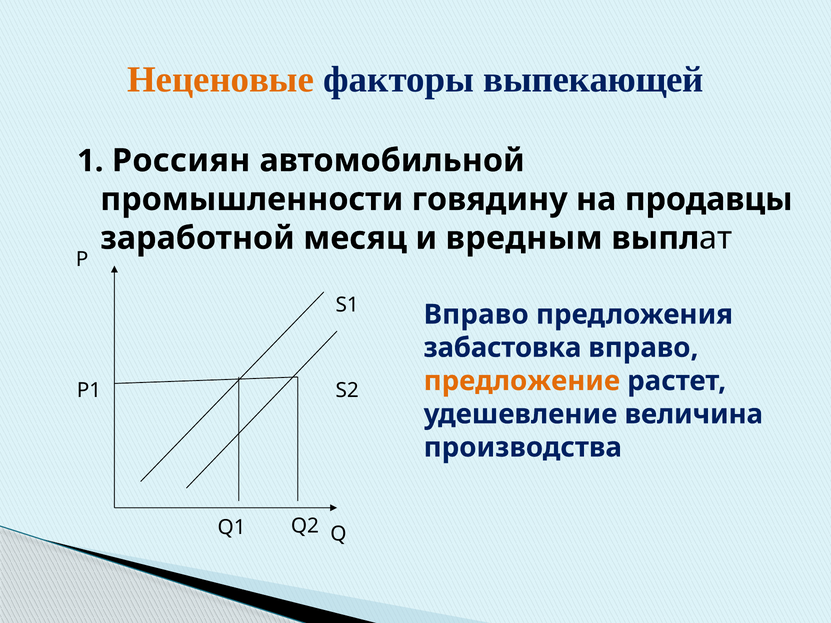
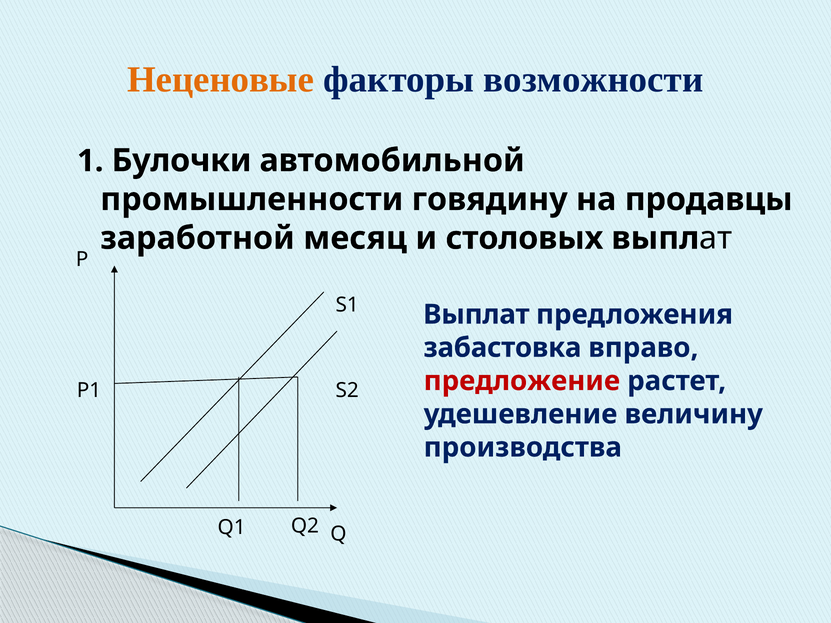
выпекающей: выпекающей -> возможности (593, 79)
Россиян: Россиян -> Булочки (182, 161)
вредным: вредным -> столовых (524, 238)
Вправо: Вправо -> Выплат (476, 315)
предложение colour: orange -> red (522, 381)
величина: величина -> величину (694, 414)
